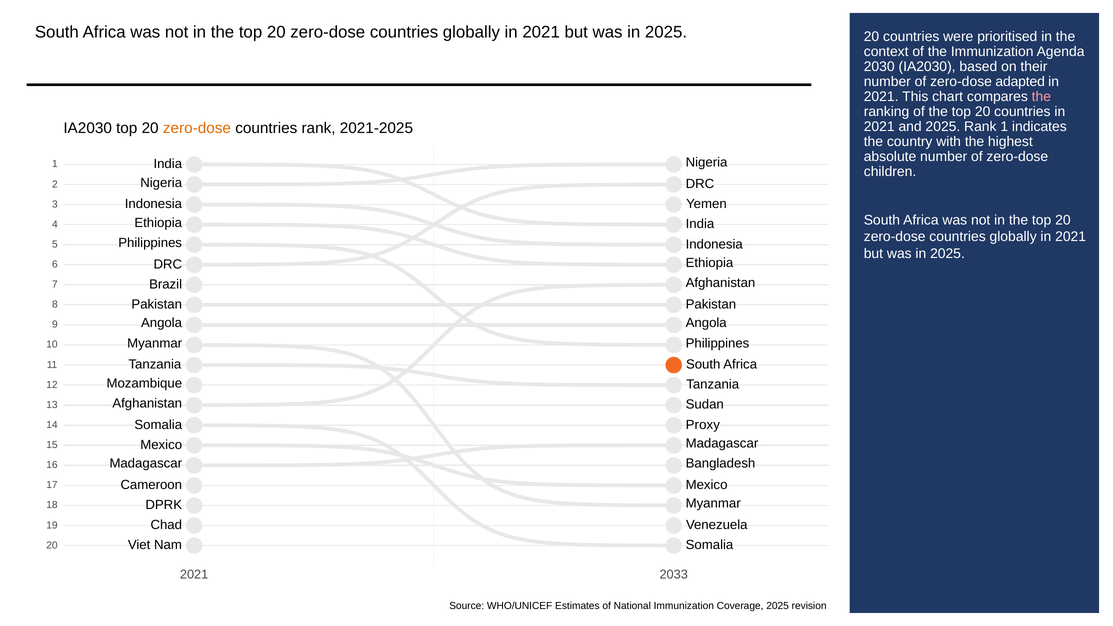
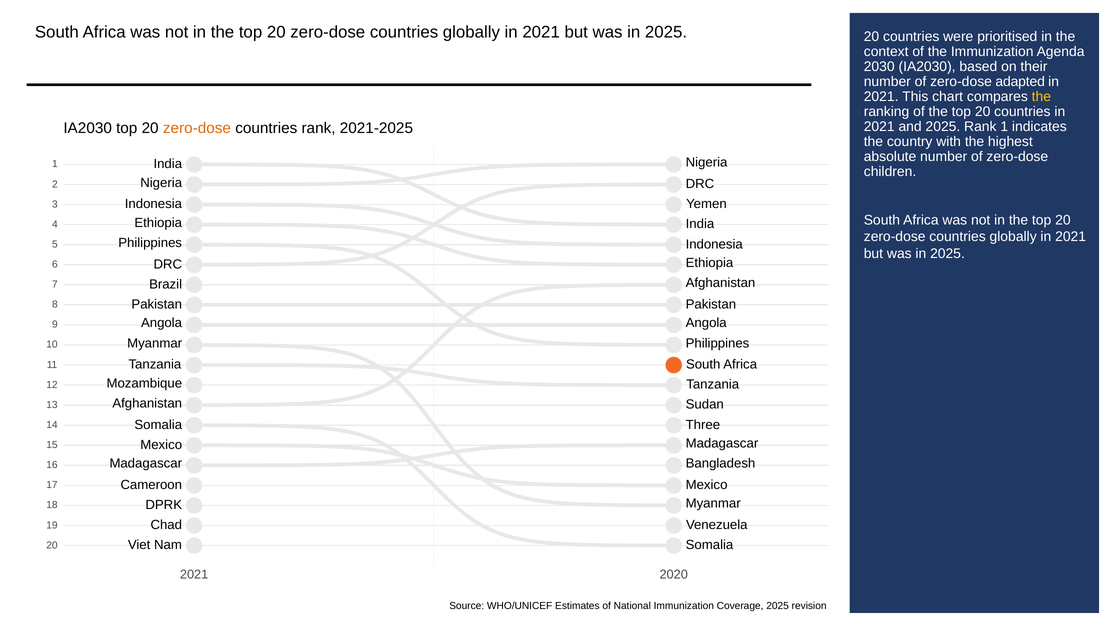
the colour: pink -> yellow (1041, 97)
Proxy: Proxy -> Three (703, 425)
2033: 2033 -> 2020 (674, 574)
